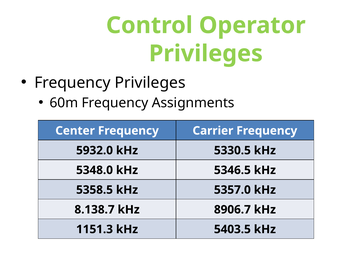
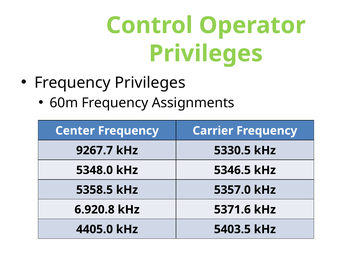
5932.0: 5932.0 -> 9267.7 (95, 150)
8.138.7: 8.138.7 -> 6.920.8 (95, 210)
8906.7: 8906.7 -> 5371.6 (232, 210)
1151.3: 1151.3 -> 4405.0 (95, 229)
